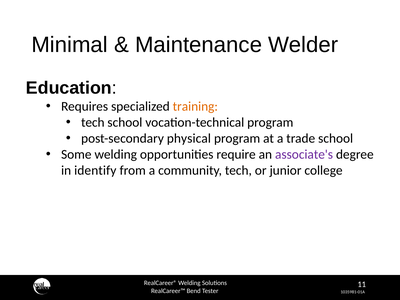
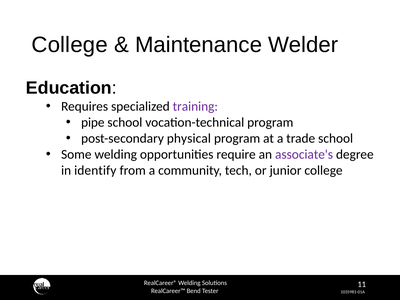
Minimal: Minimal -> College (70, 45)
training colour: orange -> purple (195, 106)
tech: tech -> pipe (93, 122)
